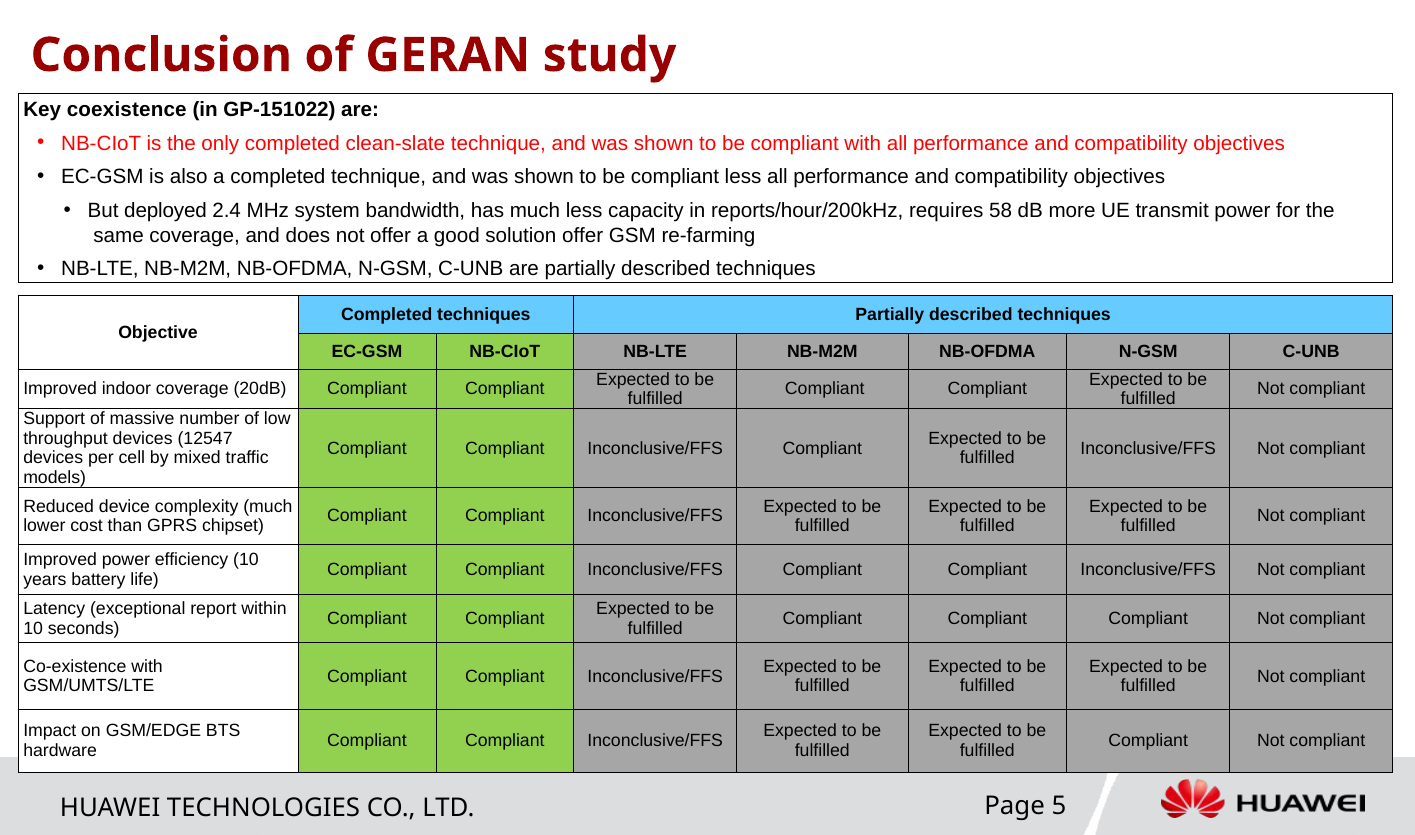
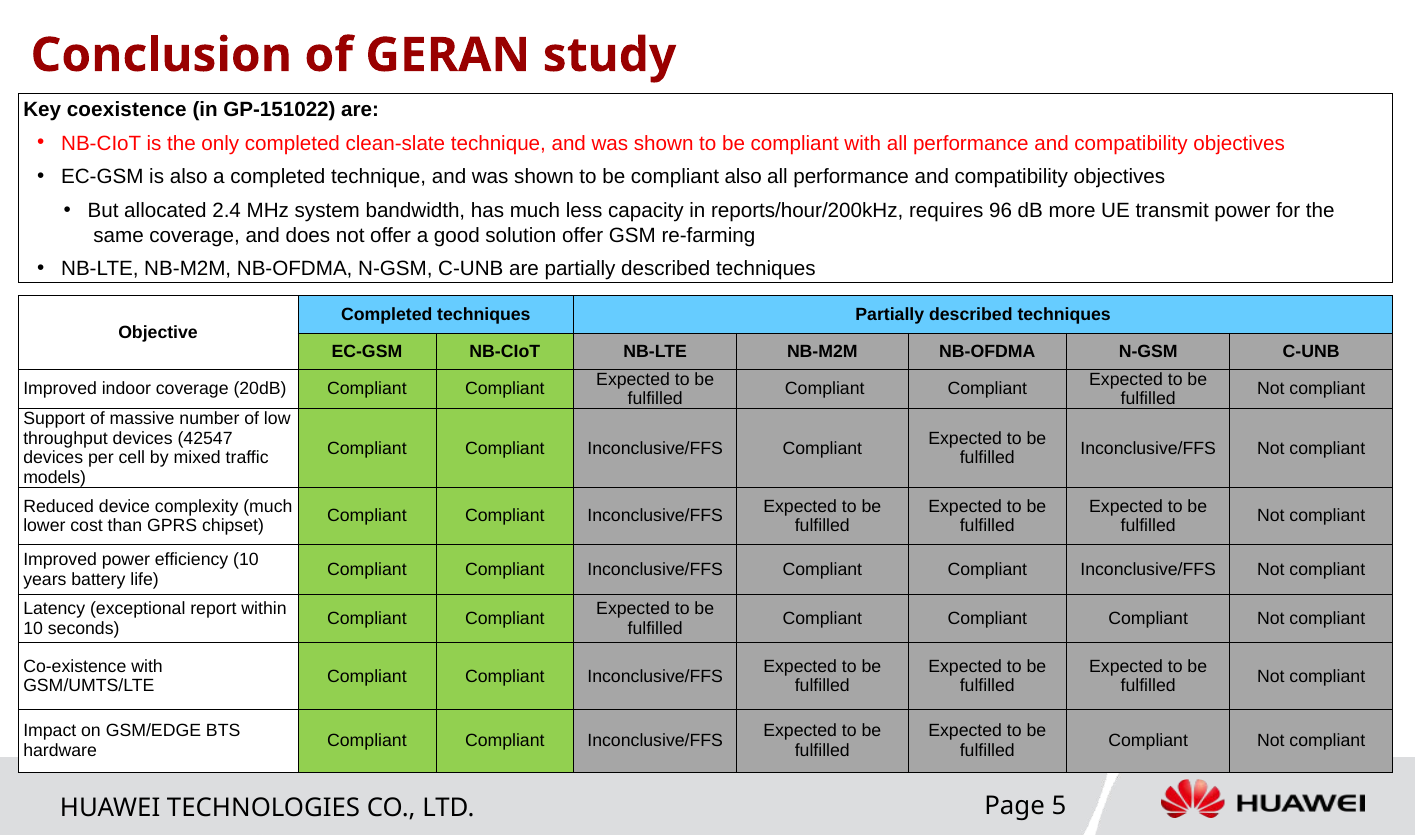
compliant less: less -> also (743, 177)
deployed: deployed -> allocated (165, 211)
58: 58 -> 96 (1001, 211)
12547: 12547 -> 42547 (205, 438)
